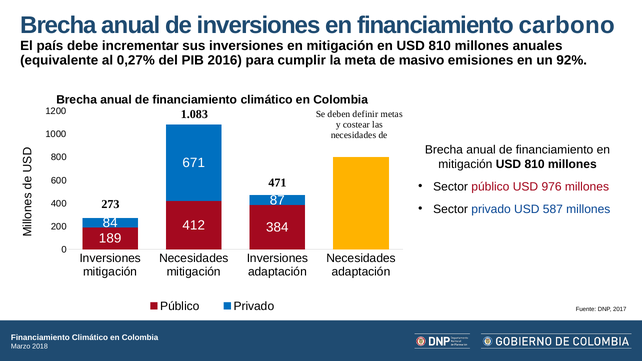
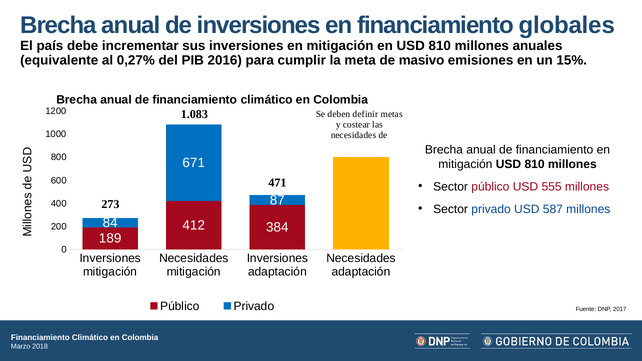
carbono: carbono -> globales (567, 25)
92%: 92% -> 15% (572, 60)
976: 976 -> 555 (552, 187)
